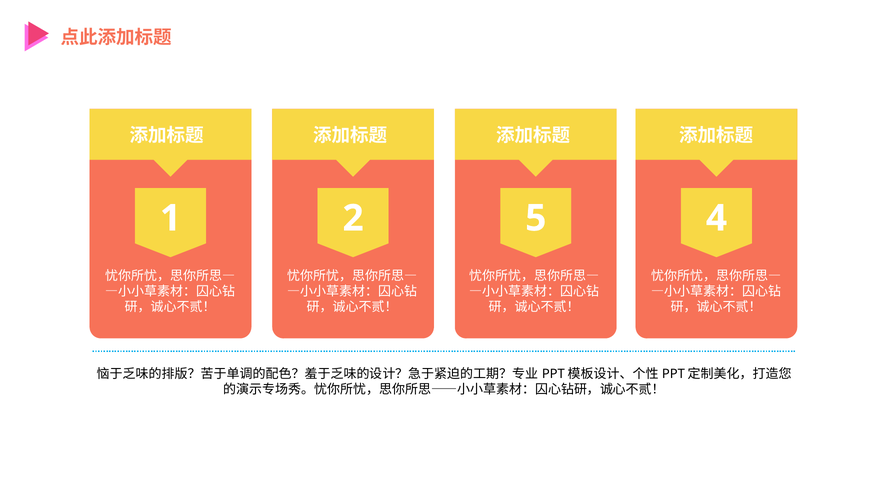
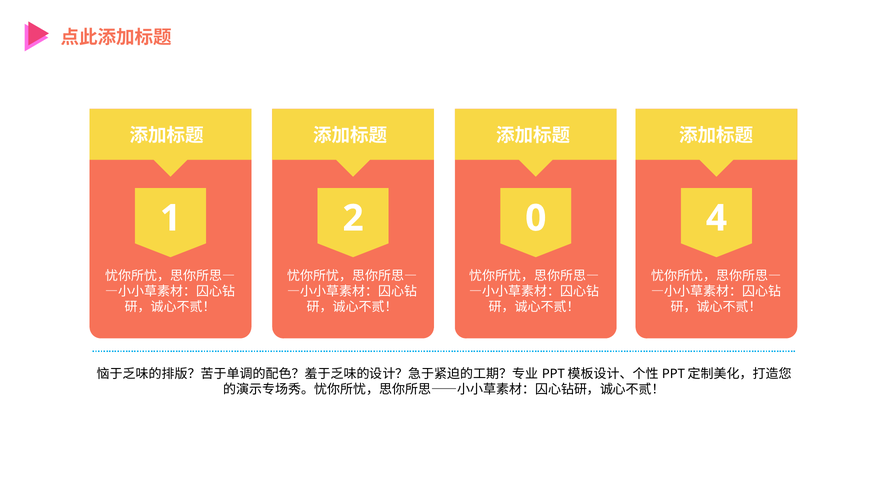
5: 5 -> 0 (536, 218)
